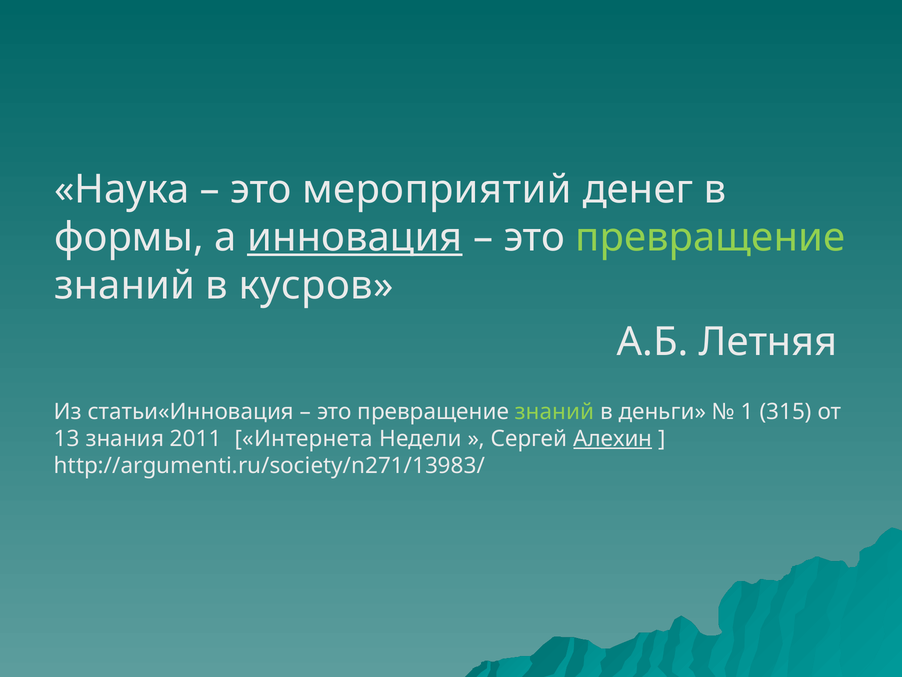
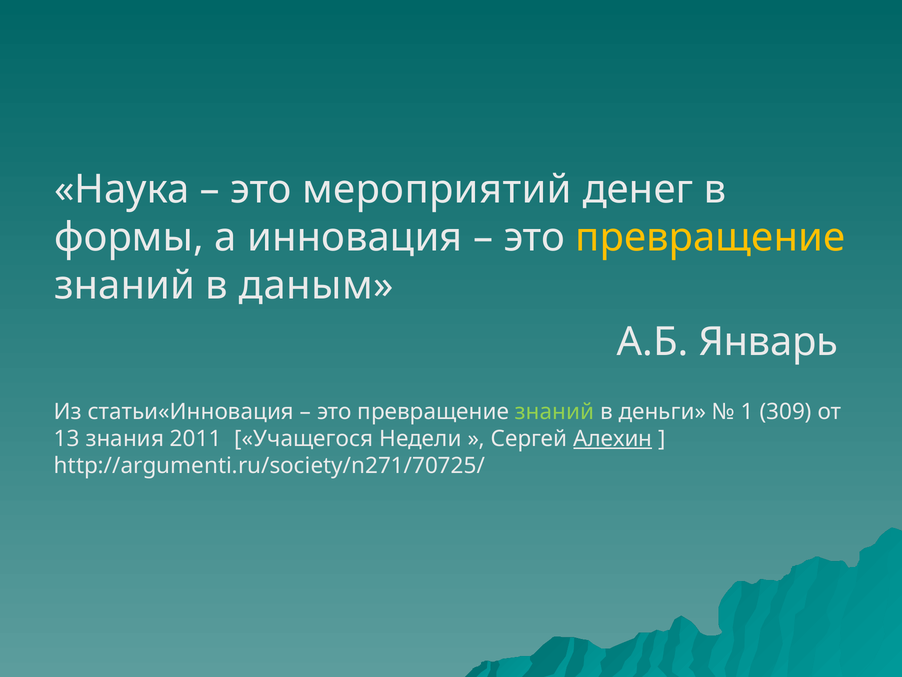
инновация underline: present -> none (355, 237)
превращение colour: light green -> yellow (710, 237)
кусров: кусров -> даным (316, 285)
Летняя: Летняя -> Январь (768, 342)
315: 315 -> 309 (786, 411)
Интернета: Интернета -> Учащегося (304, 438)
http://argumenti.ru/society/n271/13983/: http://argumenti.ru/society/n271/13983/ -> http://argumenti.ru/society/n271/70725/ (269, 465)
